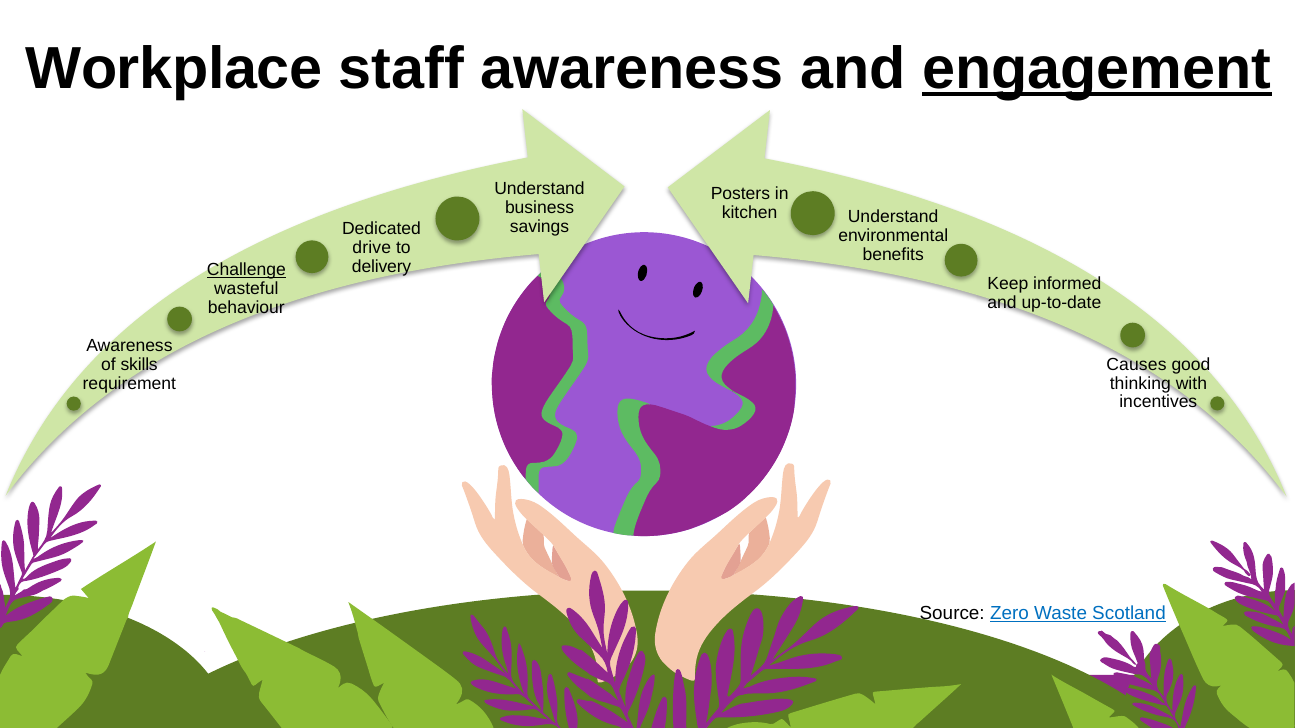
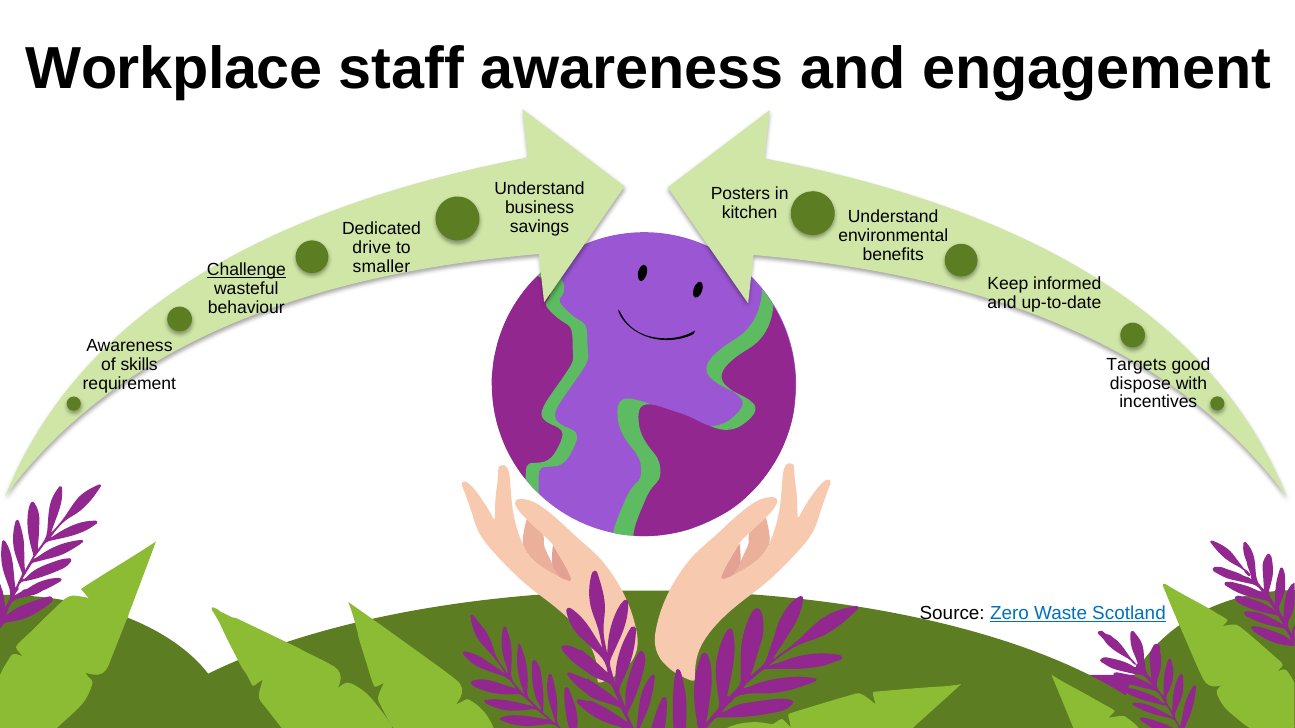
engagement underline: present -> none (1097, 69)
delivery: delivery -> smaller (381, 267)
Causes: Causes -> Targets (1136, 365)
thinking: thinking -> dispose (1140, 383)
